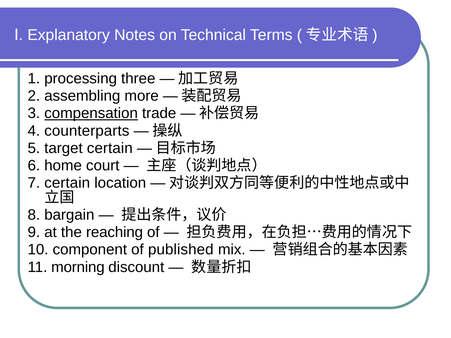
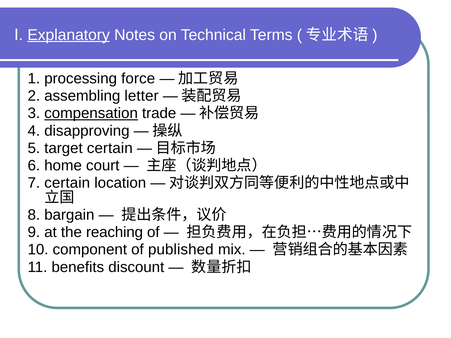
Explanatory underline: none -> present (69, 35)
three: three -> force (138, 79)
more: more -> letter (142, 96)
counterparts: counterparts -> disapproving (87, 131)
morning: morning -> benefits (78, 267)
